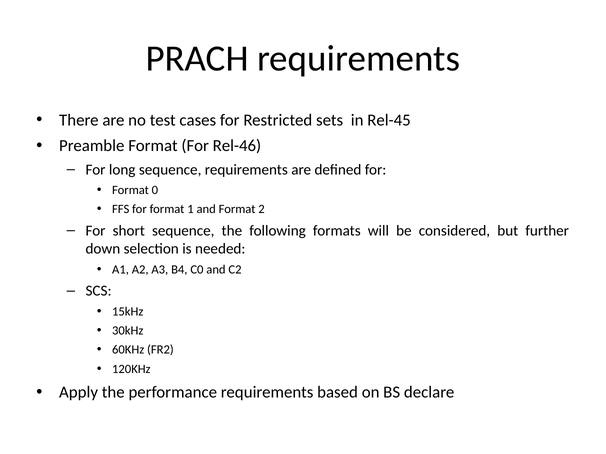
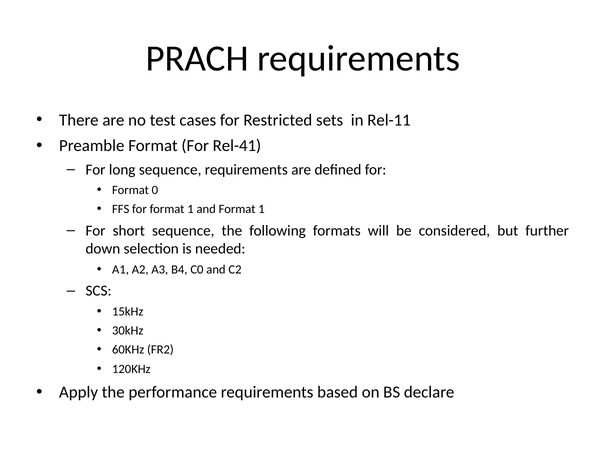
Rel-45: Rel-45 -> Rel-11 (389, 120)
Rel-46: Rel-46 -> Rel-41 (237, 146)
and Format 2: 2 -> 1 (262, 209)
